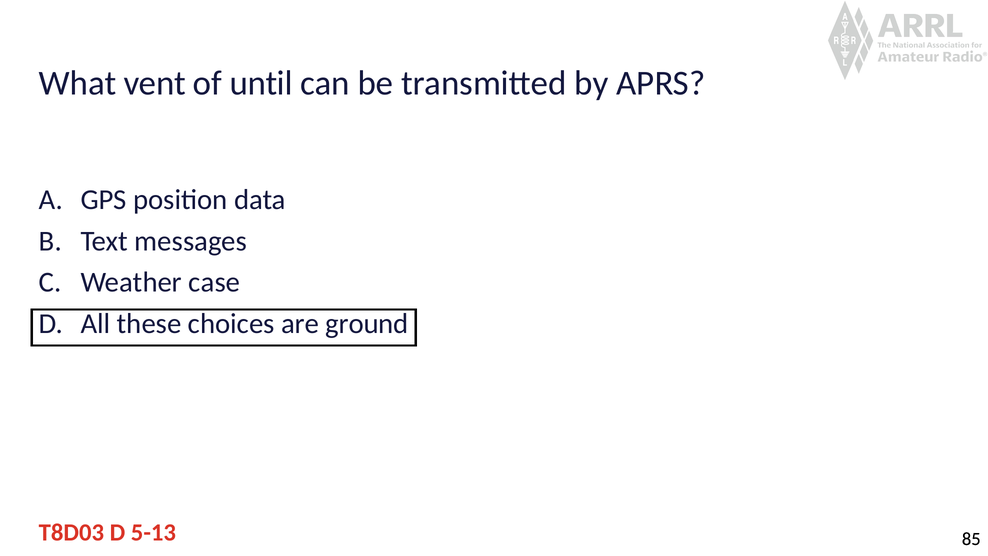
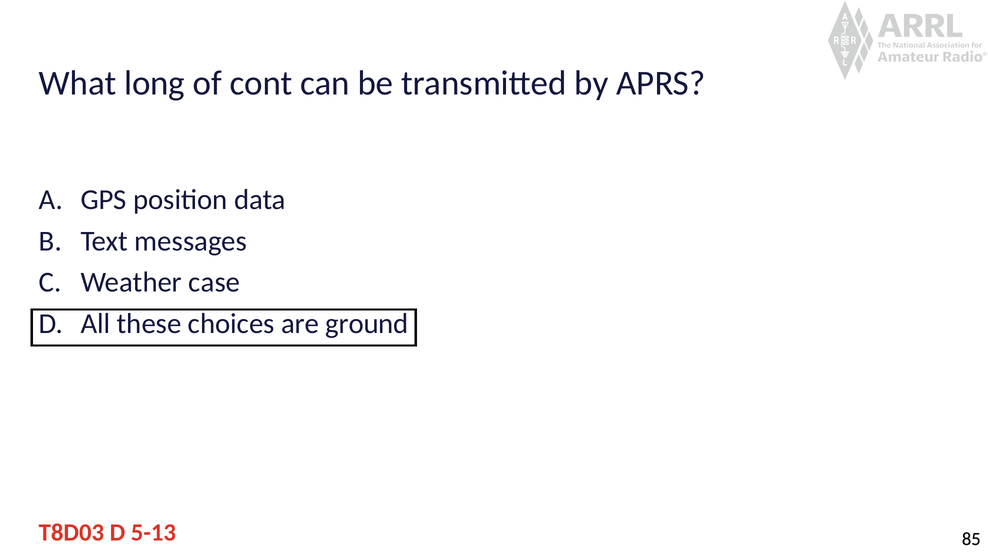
vent: vent -> long (155, 83)
until: until -> cont (261, 83)
